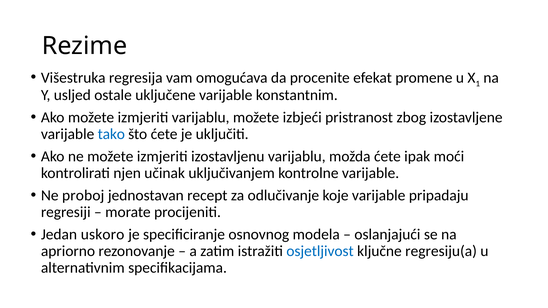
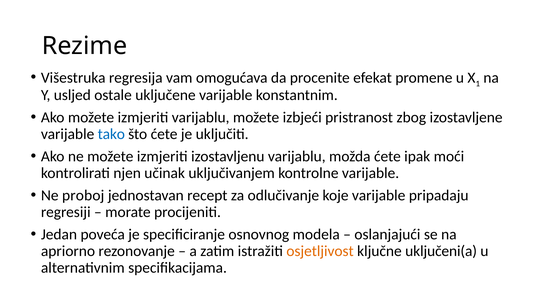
uskoro: uskoro -> poveća (103, 235)
osjetljivost colour: blue -> orange (320, 251)
regresiju(a: regresiju(a -> uključeni(a (441, 251)
